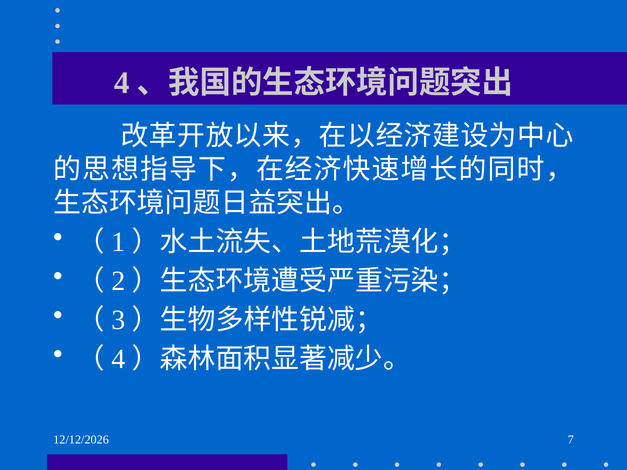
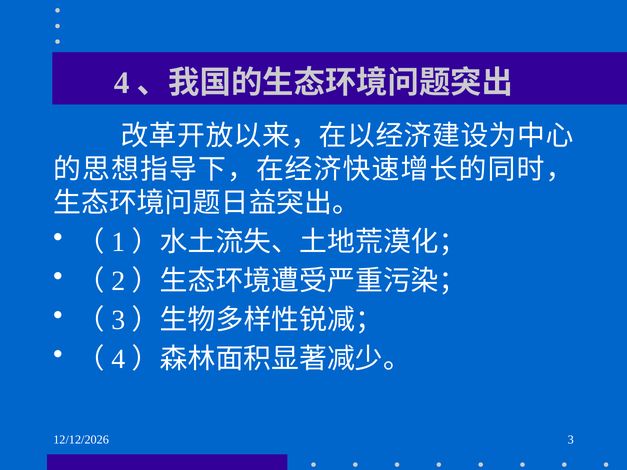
7: 7 -> 3 (571, 440)
